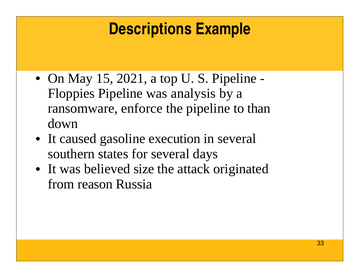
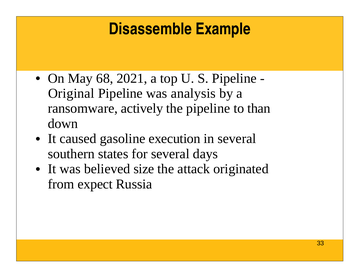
Descriptions: Descriptions -> Disassemble (150, 29)
15: 15 -> 68 (105, 78)
Floppies: Floppies -> Original (71, 93)
enforce: enforce -> actively (142, 109)
reason: reason -> expect (95, 184)
